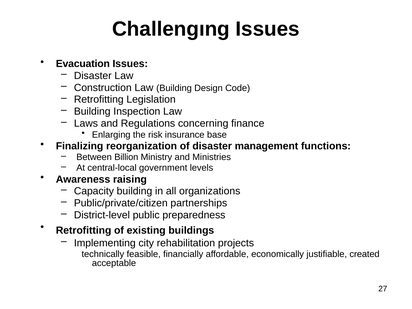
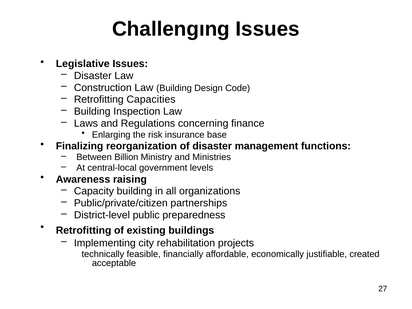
Evacuation: Evacuation -> Legislative (83, 64)
Legislation: Legislation -> Capacities (151, 100)
